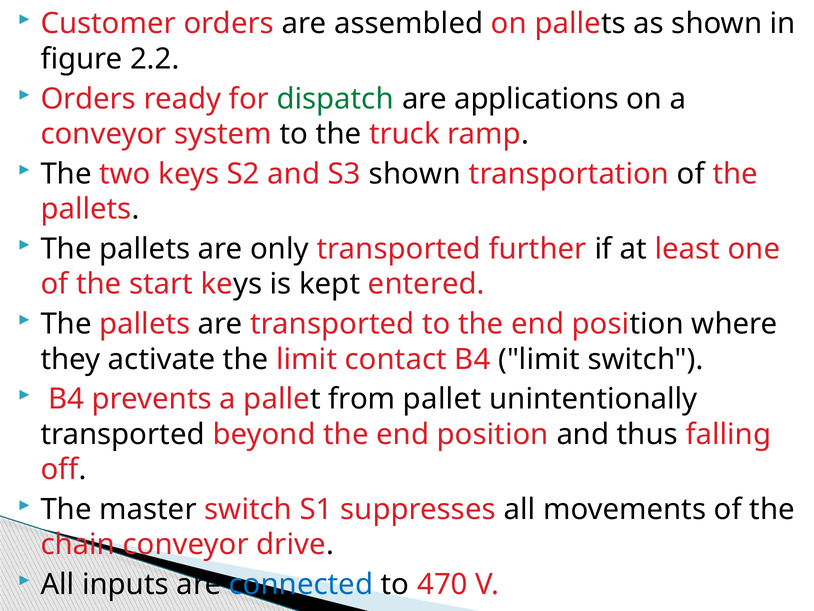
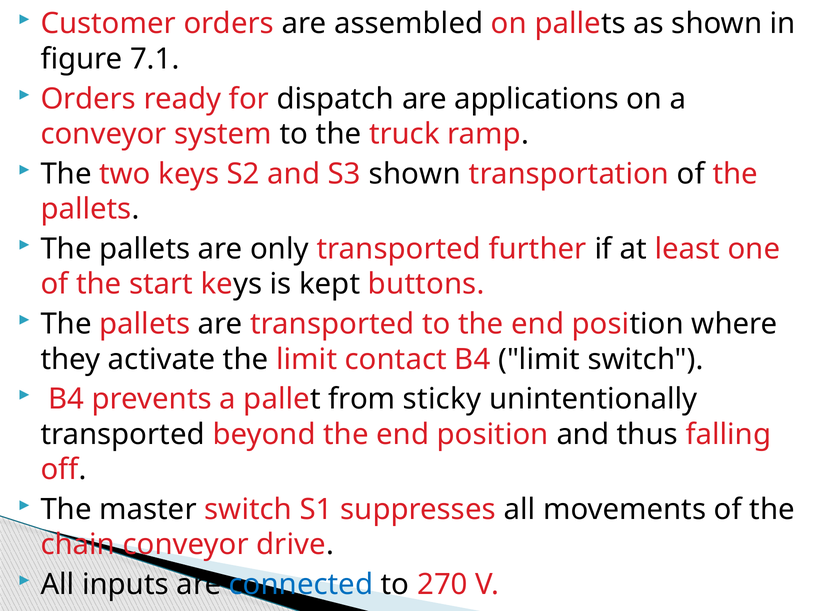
2.2: 2.2 -> 7.1 (155, 59)
dispatch colour: green -> black (335, 99)
entered: entered -> buttons (426, 284)
from pallet: pallet -> sticky (442, 399)
470: 470 -> 270 (442, 584)
